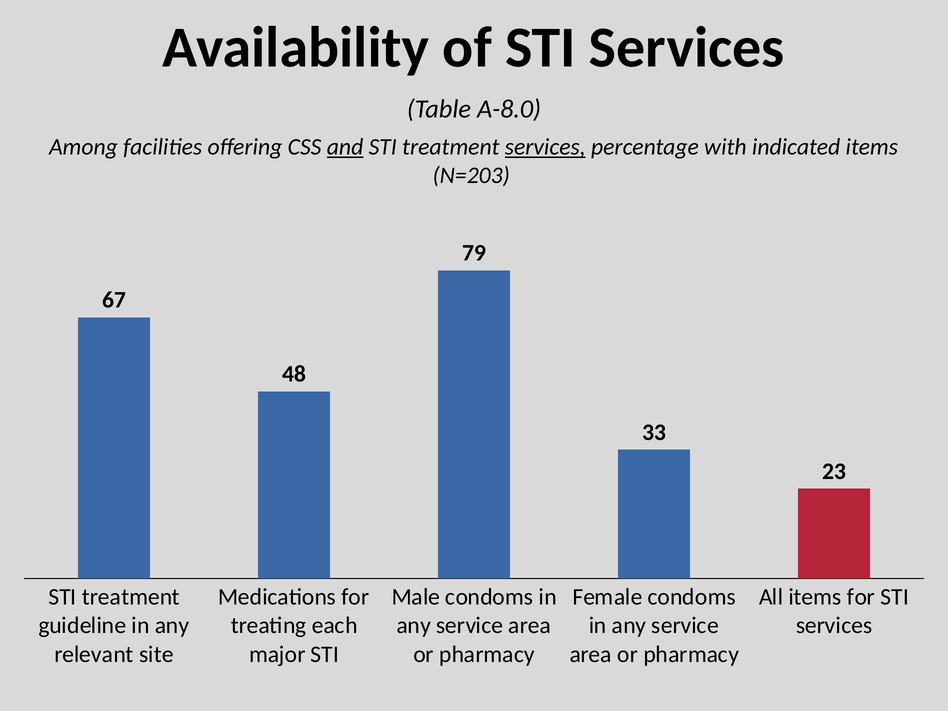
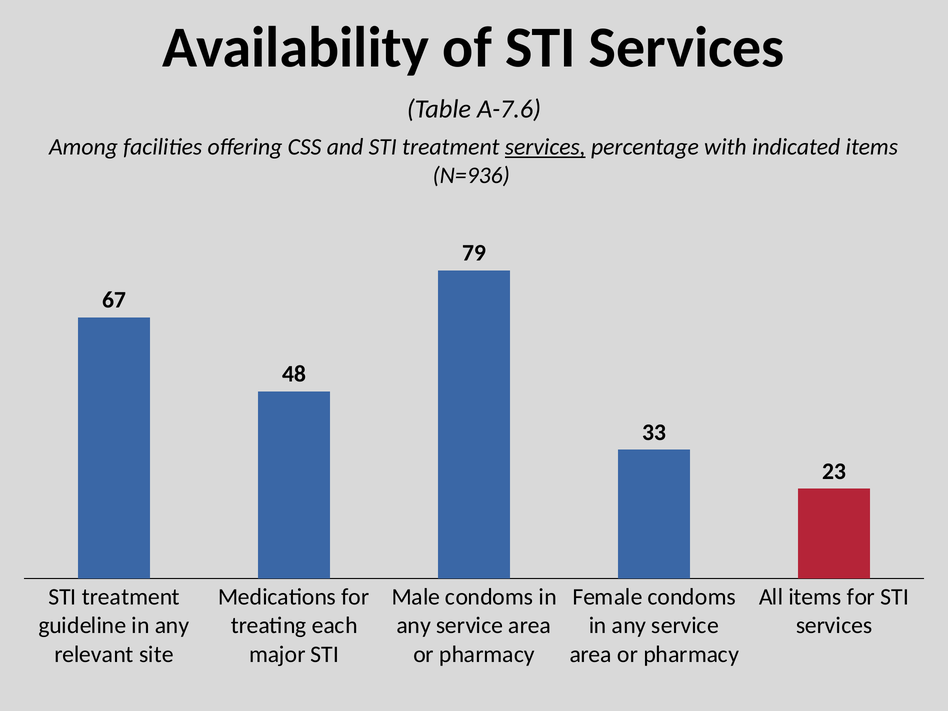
A-8.0: A-8.0 -> A-7.6 (509, 109)
and underline: present -> none (345, 147)
N=203: N=203 -> N=936 (471, 175)
